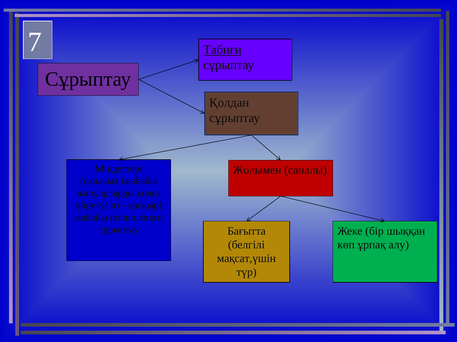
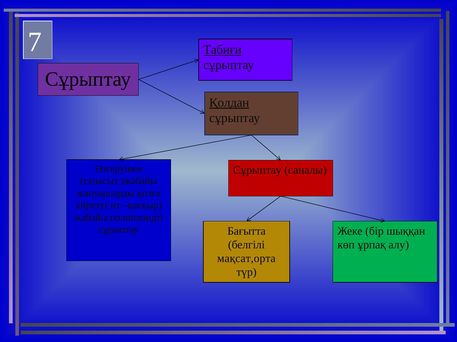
Қолдан underline: none -> present (229, 103)
Міндеттері: Міндеттері -> Өзгеруінен (119, 169)
Жолымен: Жолымен -> Cұрыптау (257, 171)
мақсат,үшін: мақсат,үшін -> мақсат,орта (246, 259)
